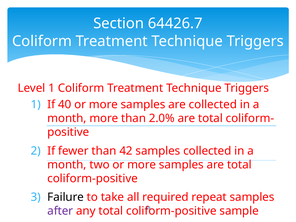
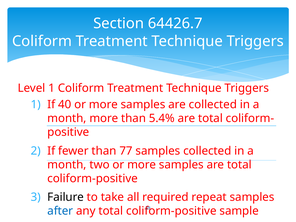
2.0%: 2.0% -> 5.4% (162, 118)
42: 42 -> 77 (126, 151)
after colour: purple -> blue (60, 211)
